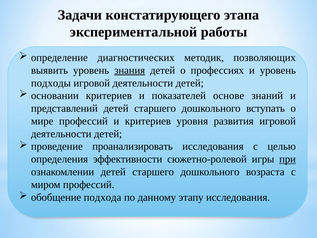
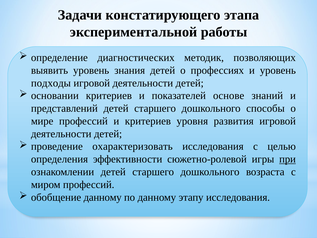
знания underline: present -> none (130, 70)
вступать: вступать -> способы (265, 108)
проанализировать: проанализировать -> охарактеризовать (133, 146)
обобщение подхода: подхода -> данному (103, 197)
